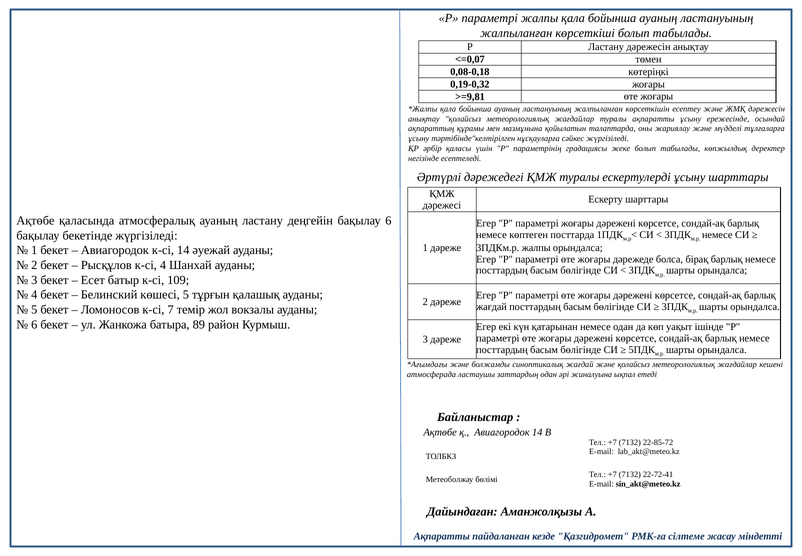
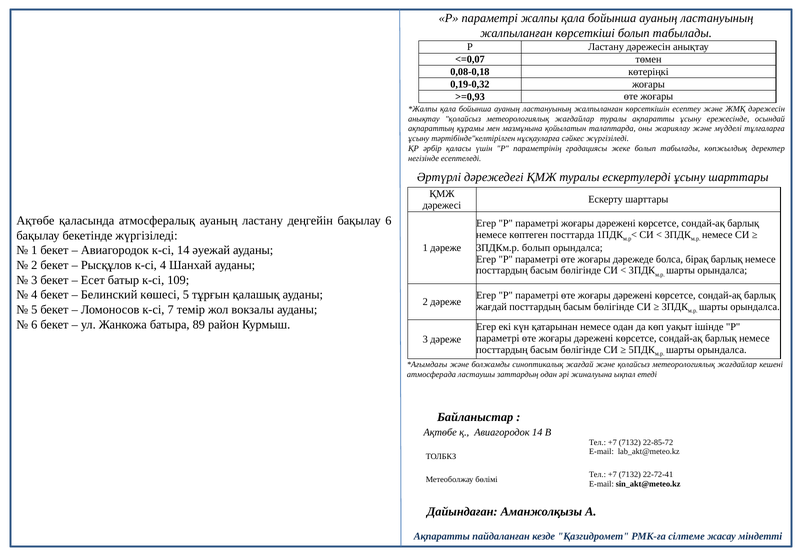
>=9,81: >=9,81 -> >=0,93 (470, 97)
3ПДКм.р жалпы: жалпы -> болып (536, 247)
